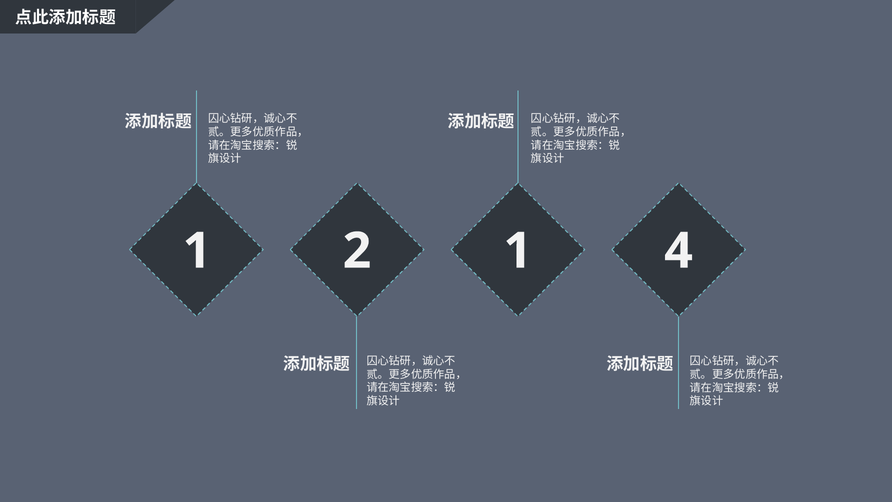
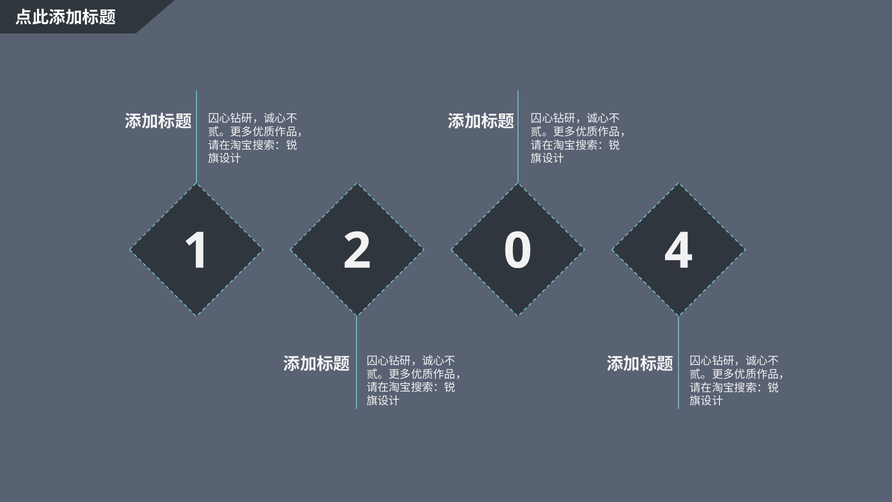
2 1: 1 -> 0 (518, 251)
